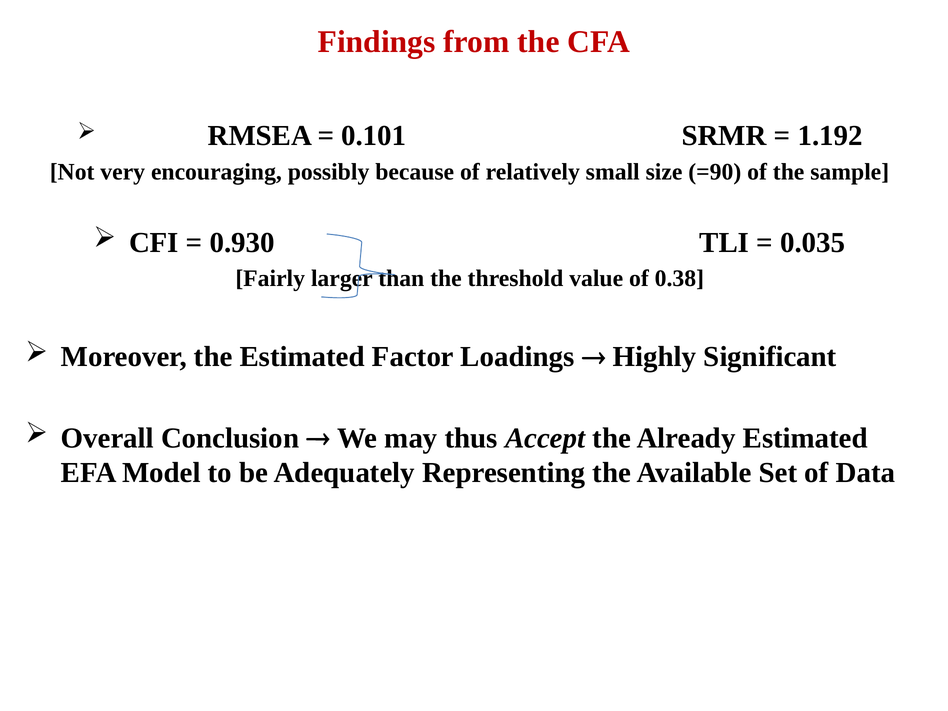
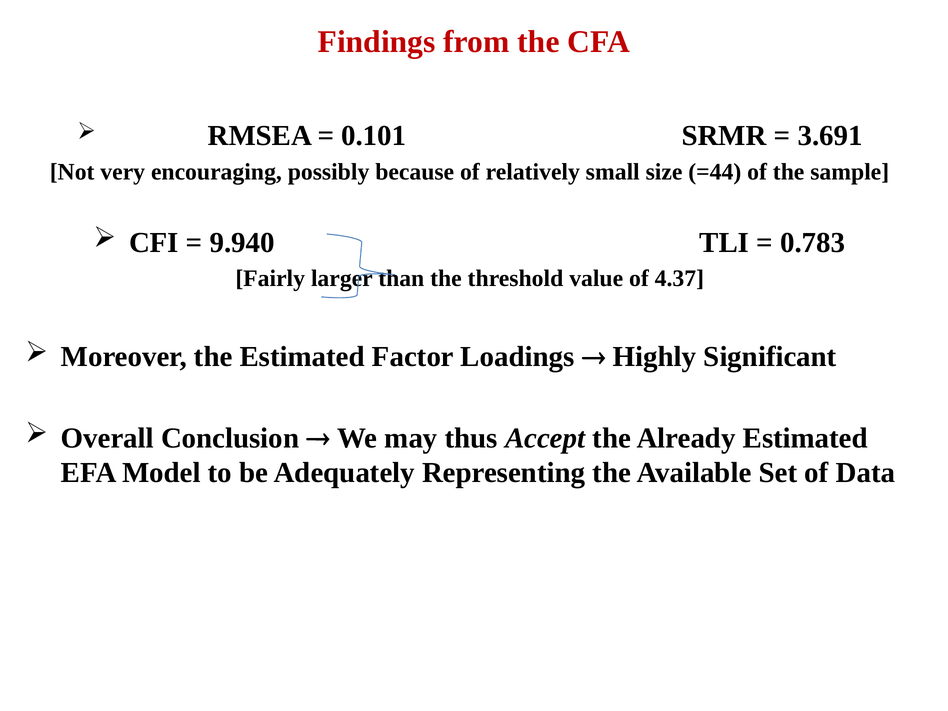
1.192: 1.192 -> 3.691 (830, 136)
=90: =90 -> =44 (715, 172)
0.930: 0.930 -> 9.940 (242, 243)
0.035: 0.035 -> 0.783 (813, 243)
0.38: 0.38 -> 4.37 (679, 279)
